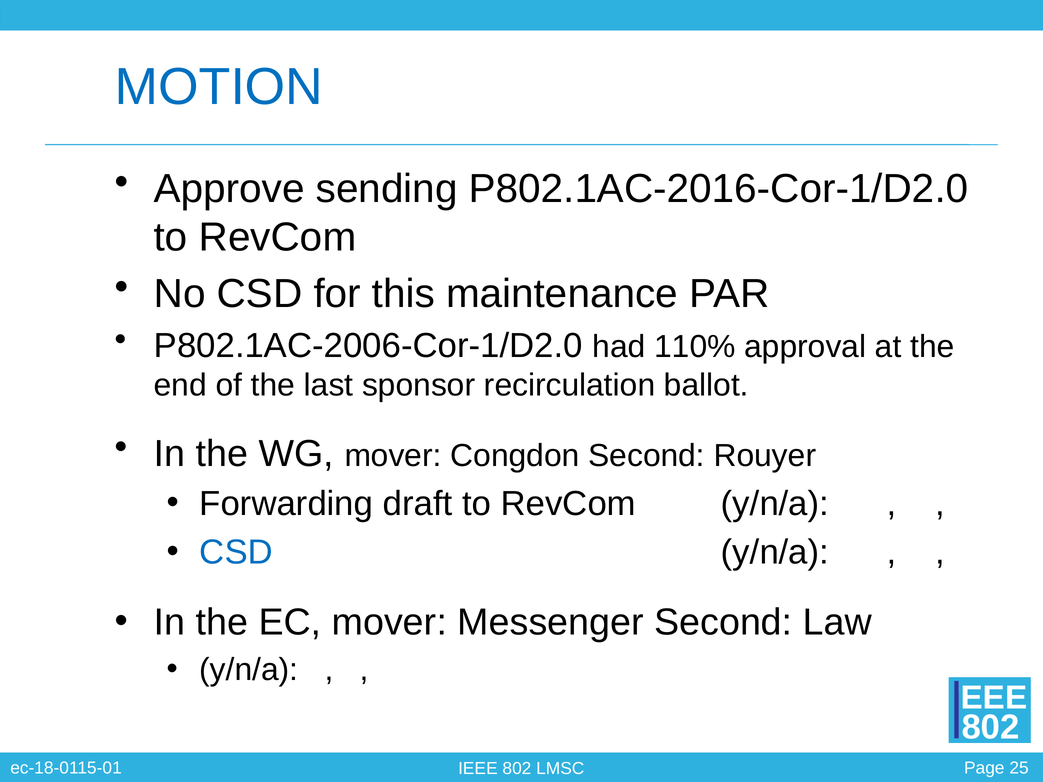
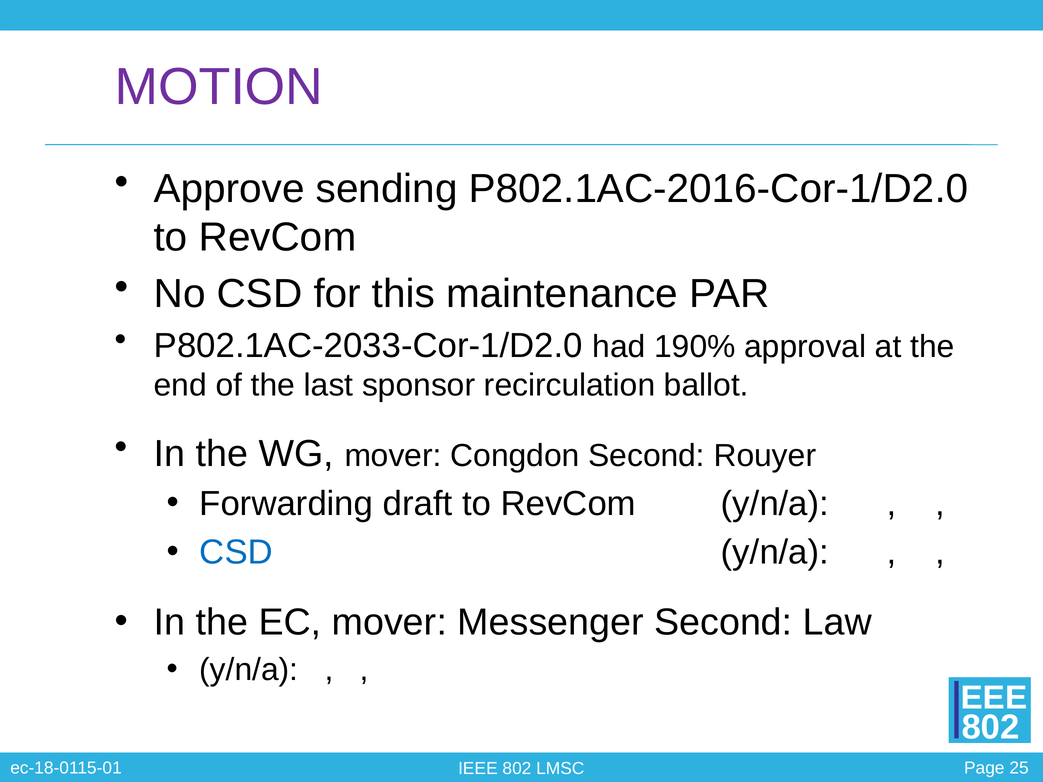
MOTION colour: blue -> purple (219, 87)
P802.1AC-2006-Cor-1/D2.0: P802.1AC-2006-Cor-1/D2.0 -> P802.1AC-2033-Cor-1/D2.0 (368, 346)
110%: 110% -> 190% (695, 347)
